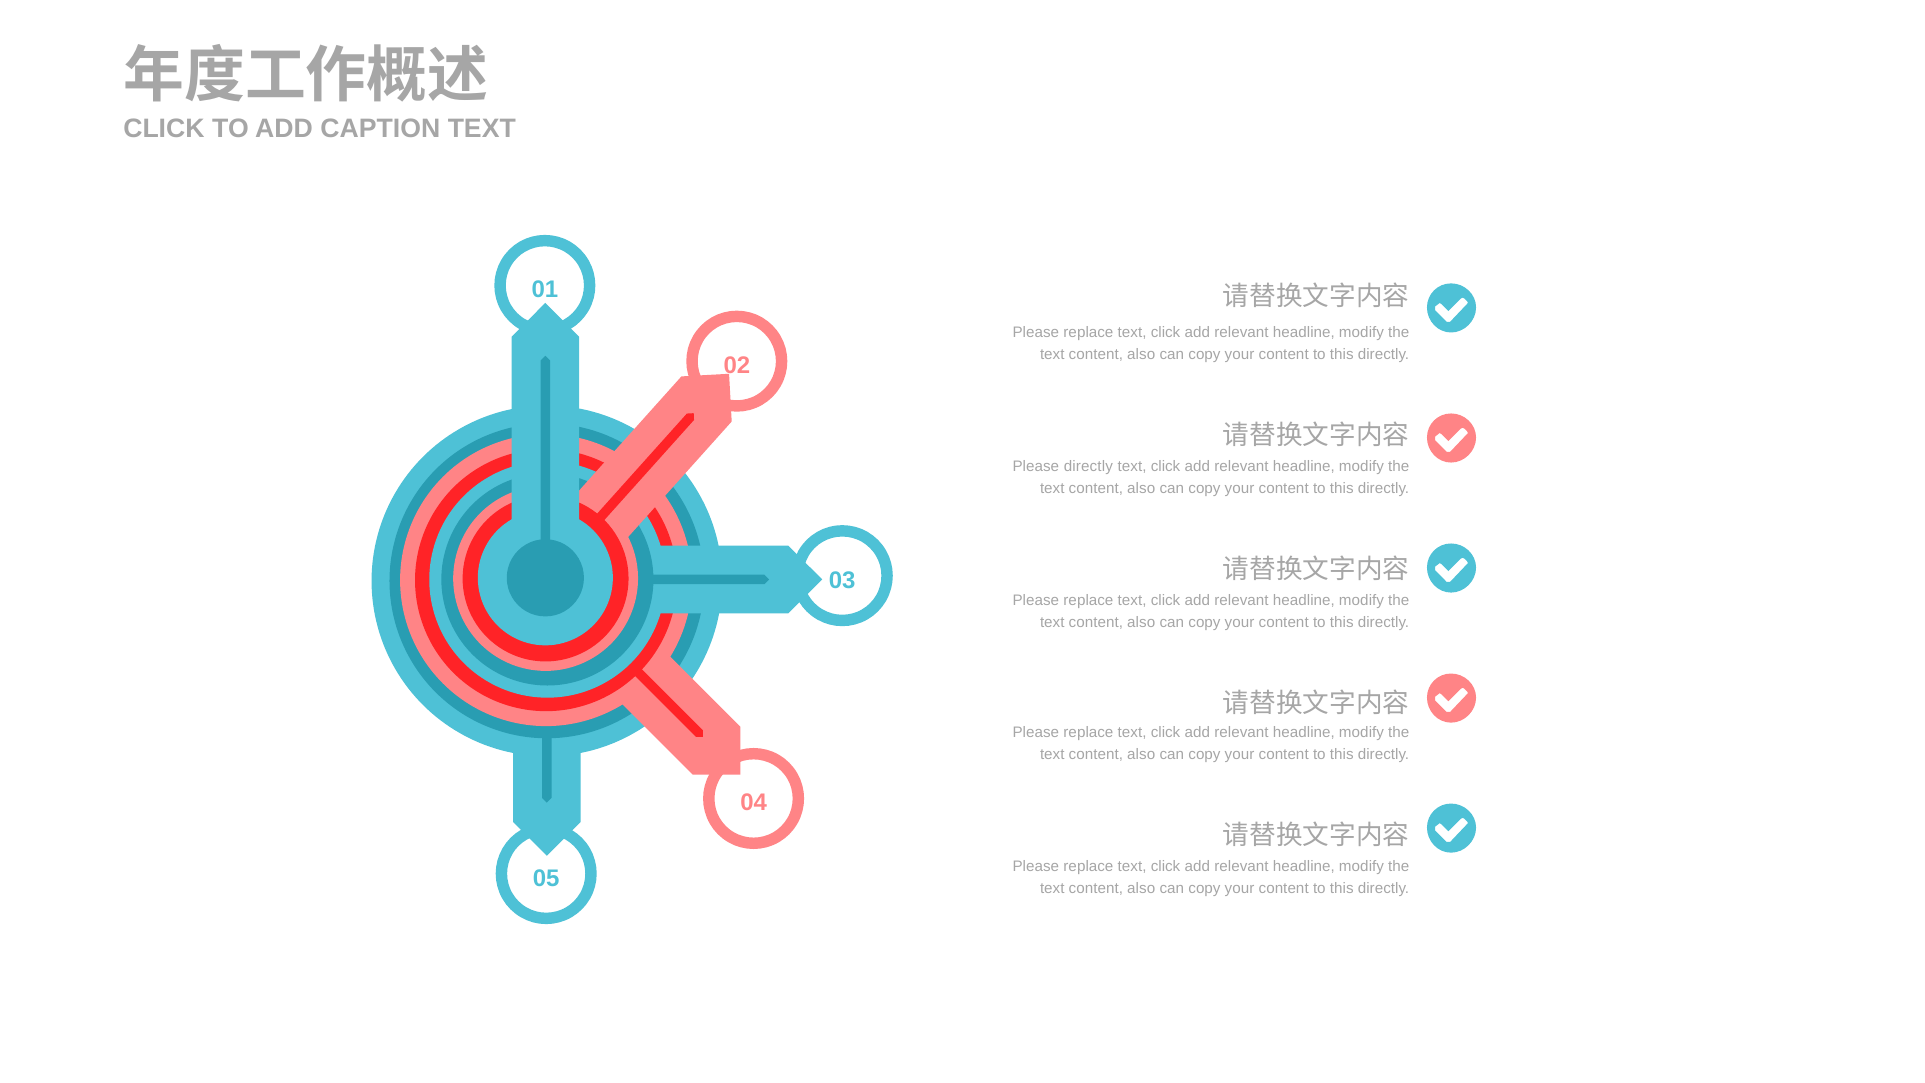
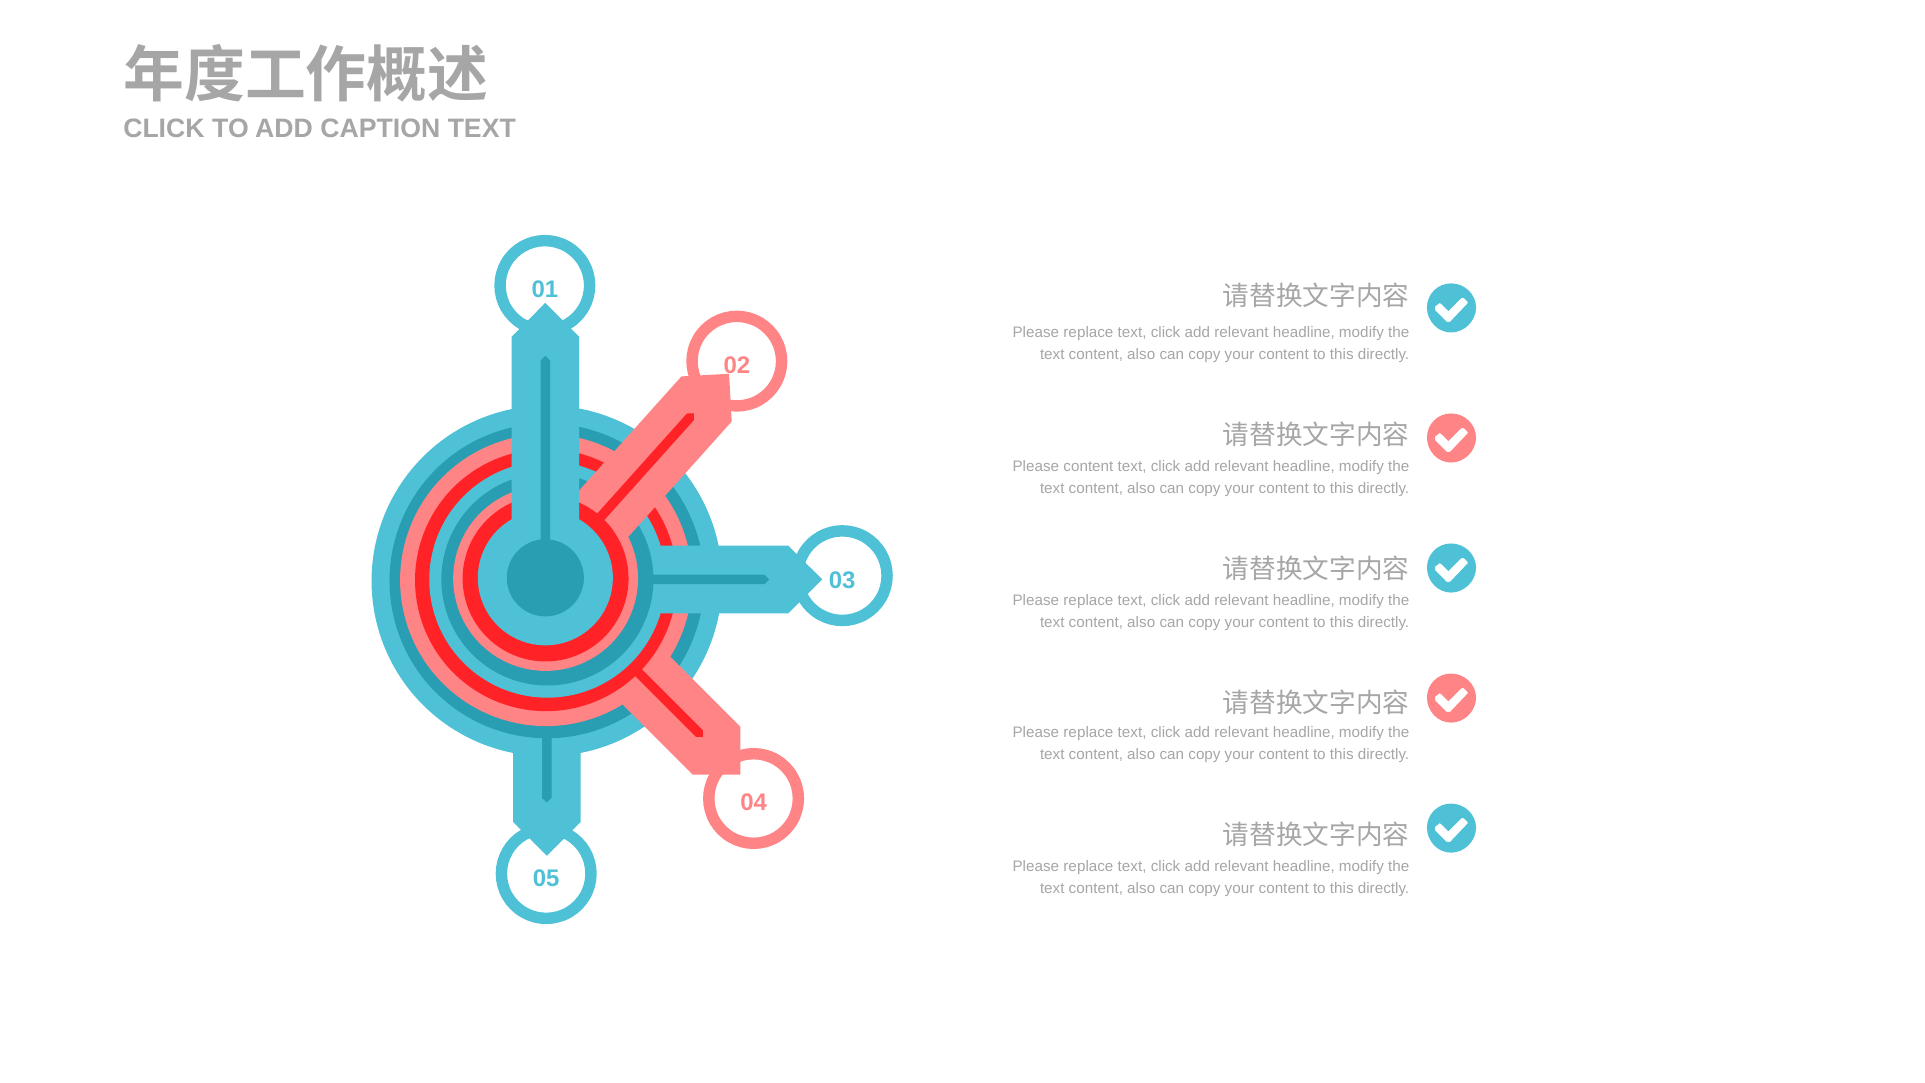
Please directly: directly -> content (1088, 466)
